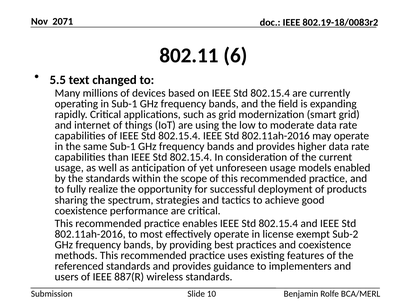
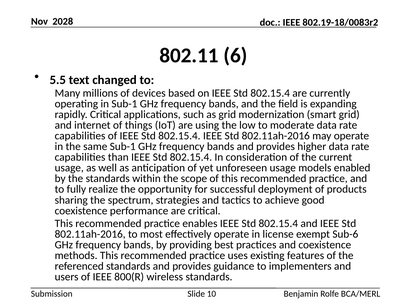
2071: 2071 -> 2028 (63, 22)
Sub-2: Sub-2 -> Sub-6 (345, 234)
887(R: 887(R -> 800(R (129, 277)
